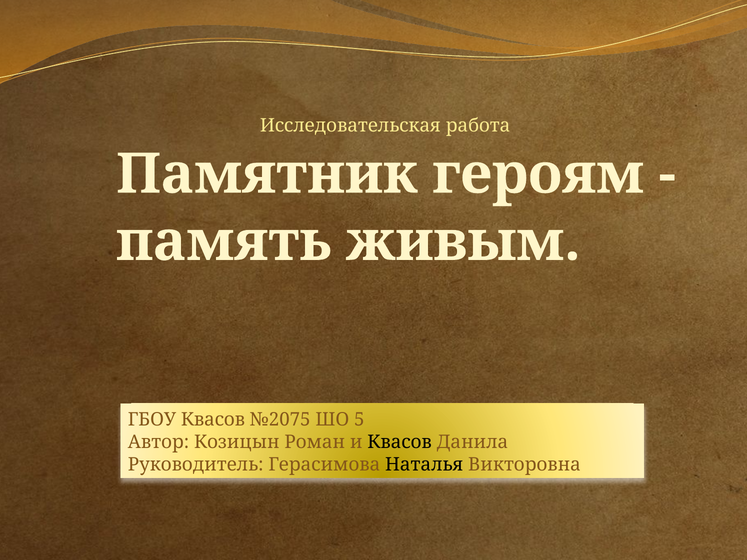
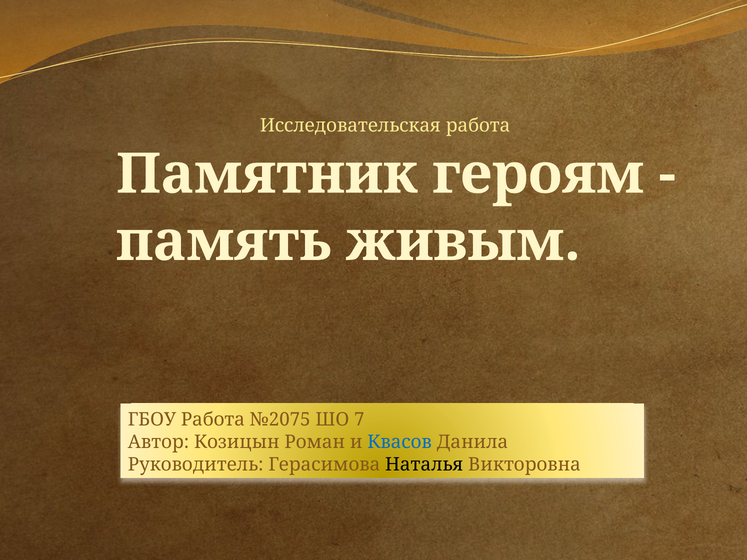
ГБОУ Квасов: Квасов -> Работа (213, 420)
5: 5 -> 7 (359, 420)
Квасов colour: black -> blue (400, 442)
